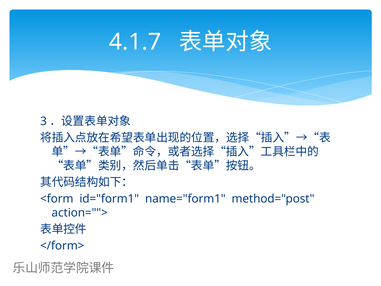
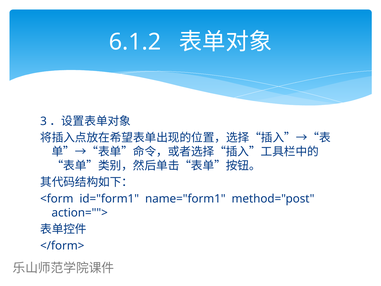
4.1.7: 4.1.7 -> 6.1.2 (135, 42)
